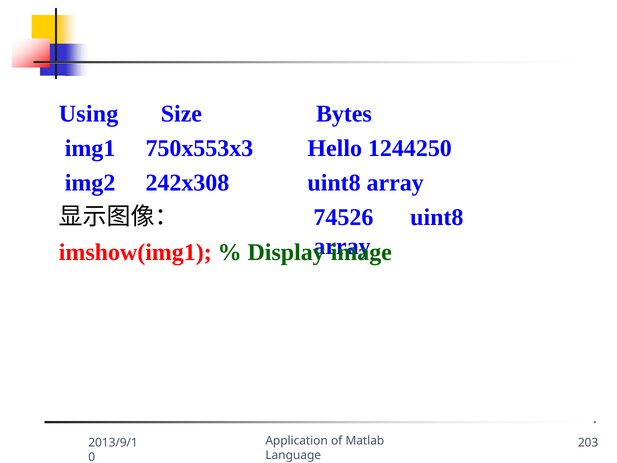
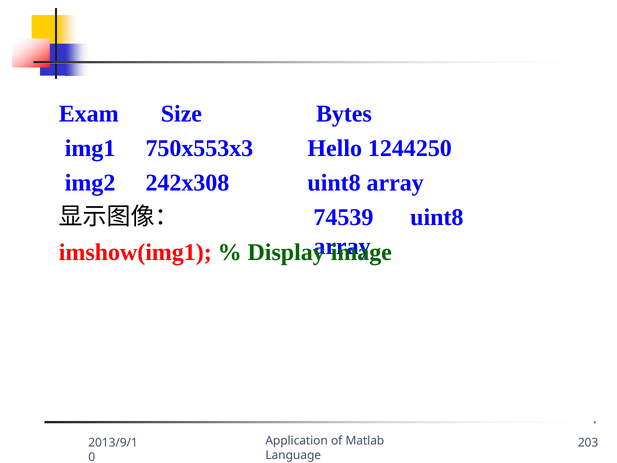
Using: Using -> Exam (89, 114)
74526: 74526 -> 74539 (343, 217)
